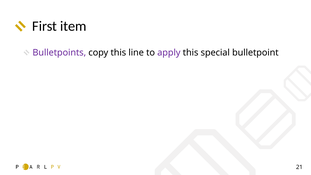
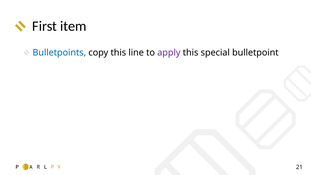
Bulletpoints colour: purple -> blue (59, 53)
